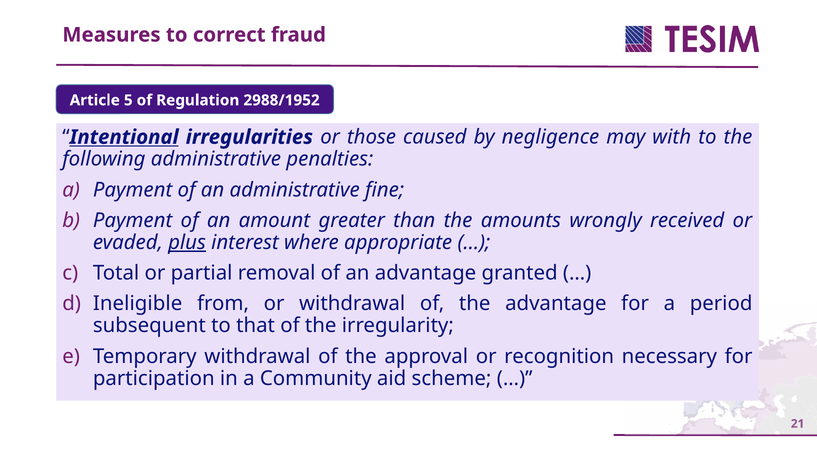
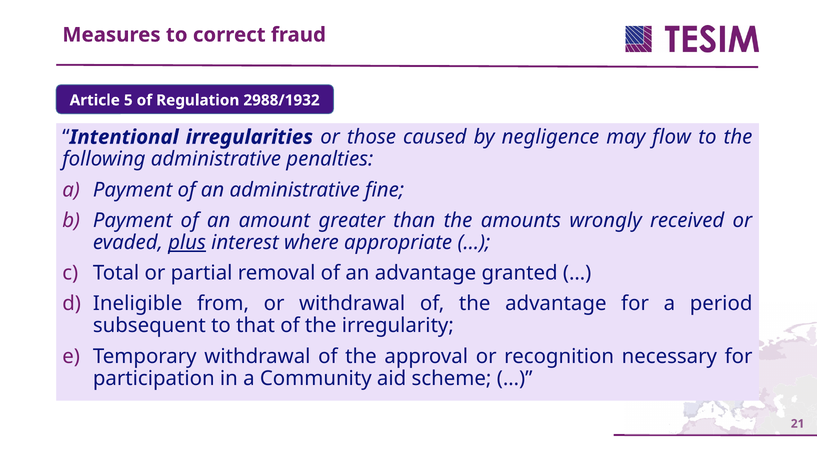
2988/1952: 2988/1952 -> 2988/1932 (282, 100)
Intentional underline: present -> none (124, 137)
with: with -> flow (672, 137)
